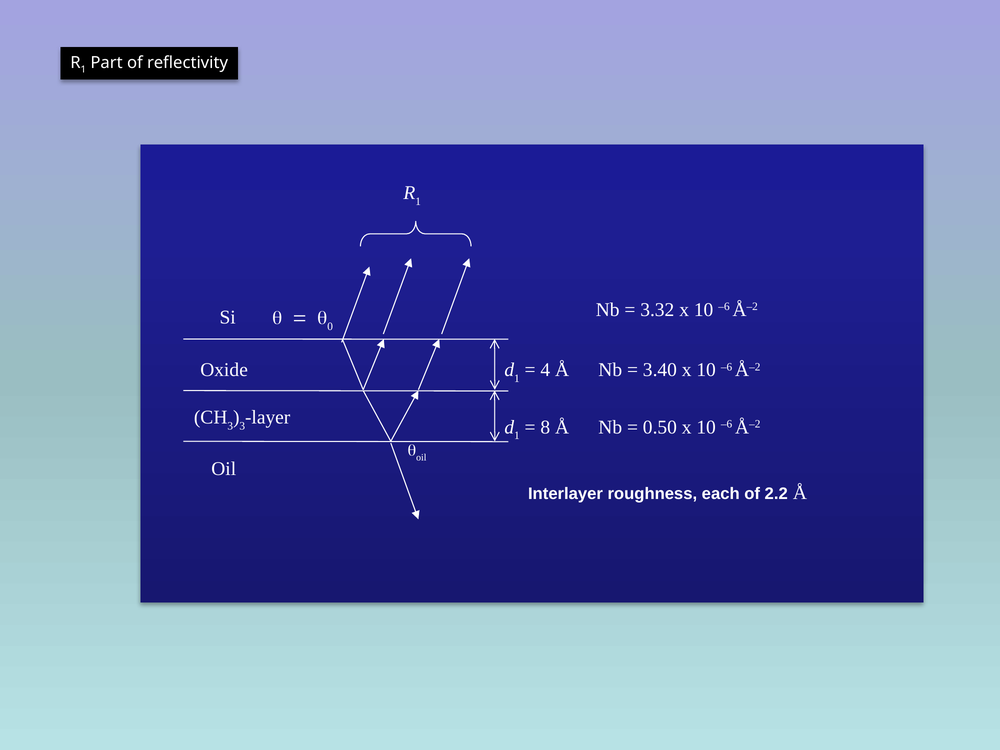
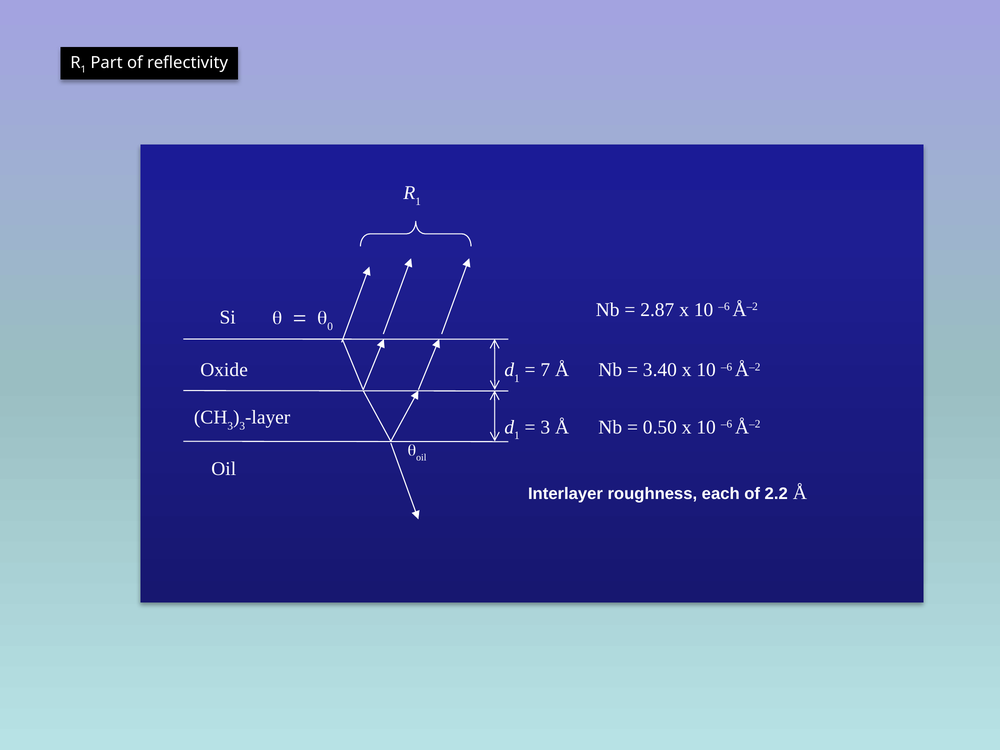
3.32: 3.32 -> 2.87 (657, 310)
4: 4 -> 7 (545, 370)
8: 8 -> 3 (545, 427)
